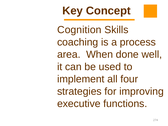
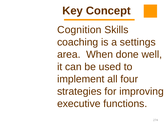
process: process -> settings (138, 42)
